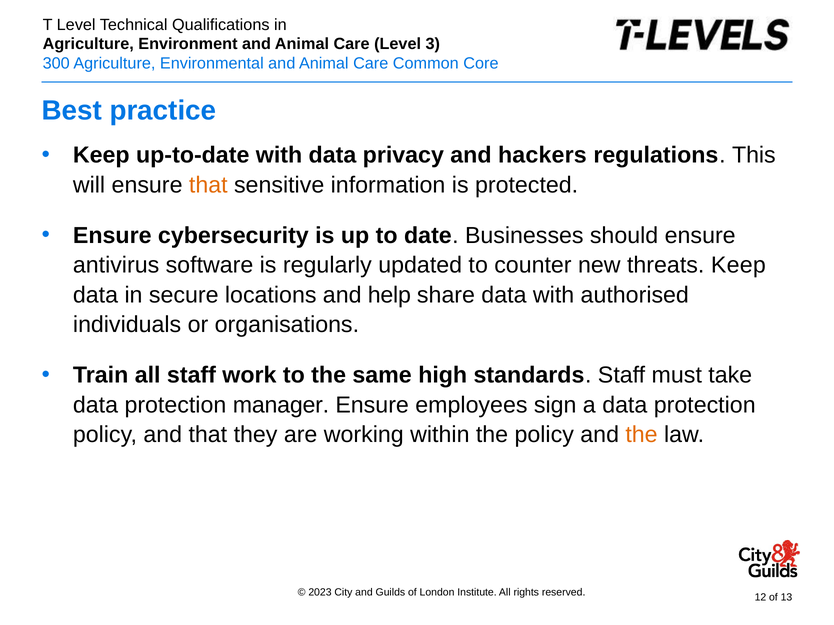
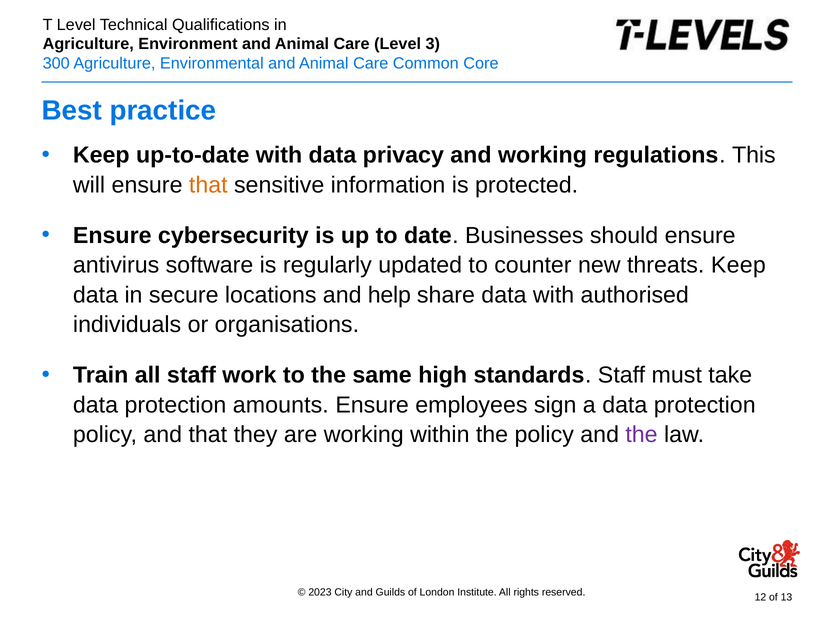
and hackers: hackers -> working (542, 155)
manager: manager -> amounts (281, 405)
the colour: orange -> purple (642, 435)
